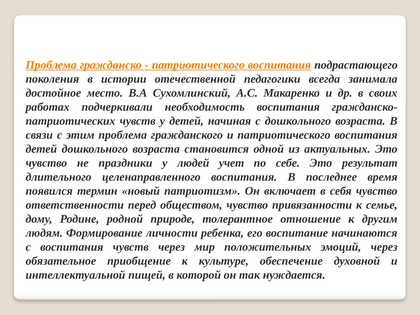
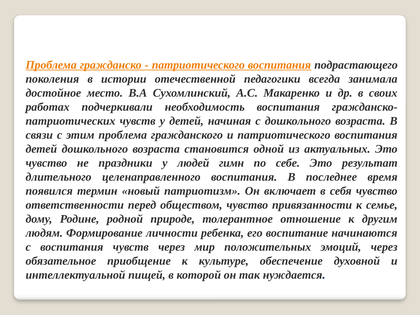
учет: учет -> гимн (232, 163)
